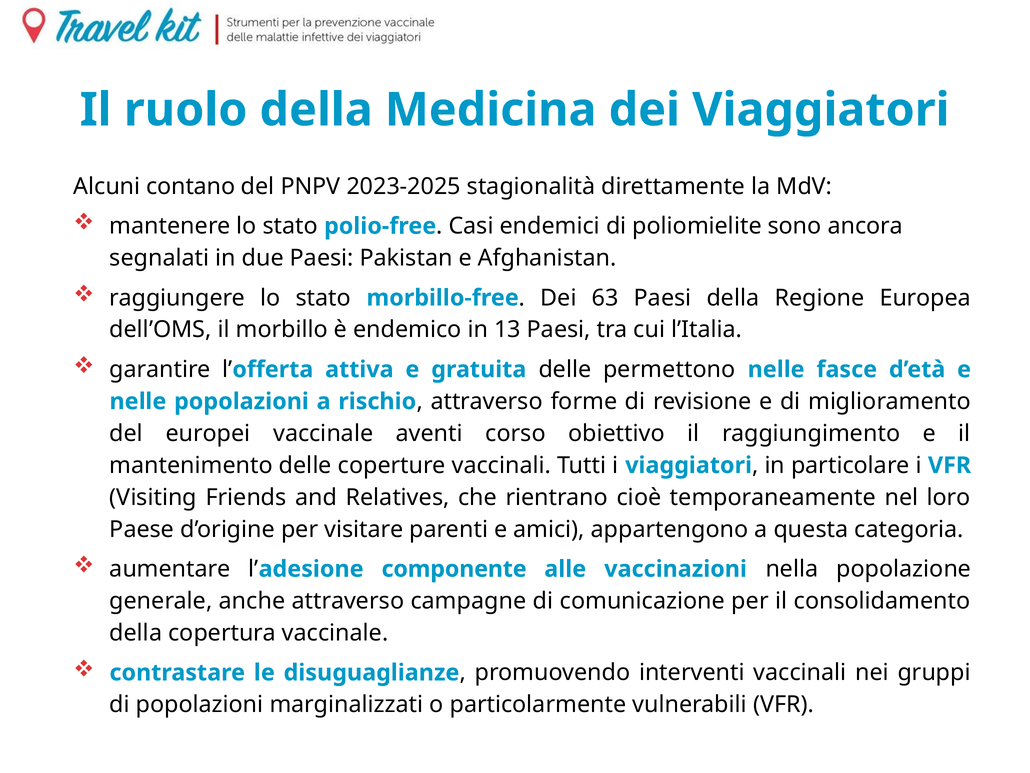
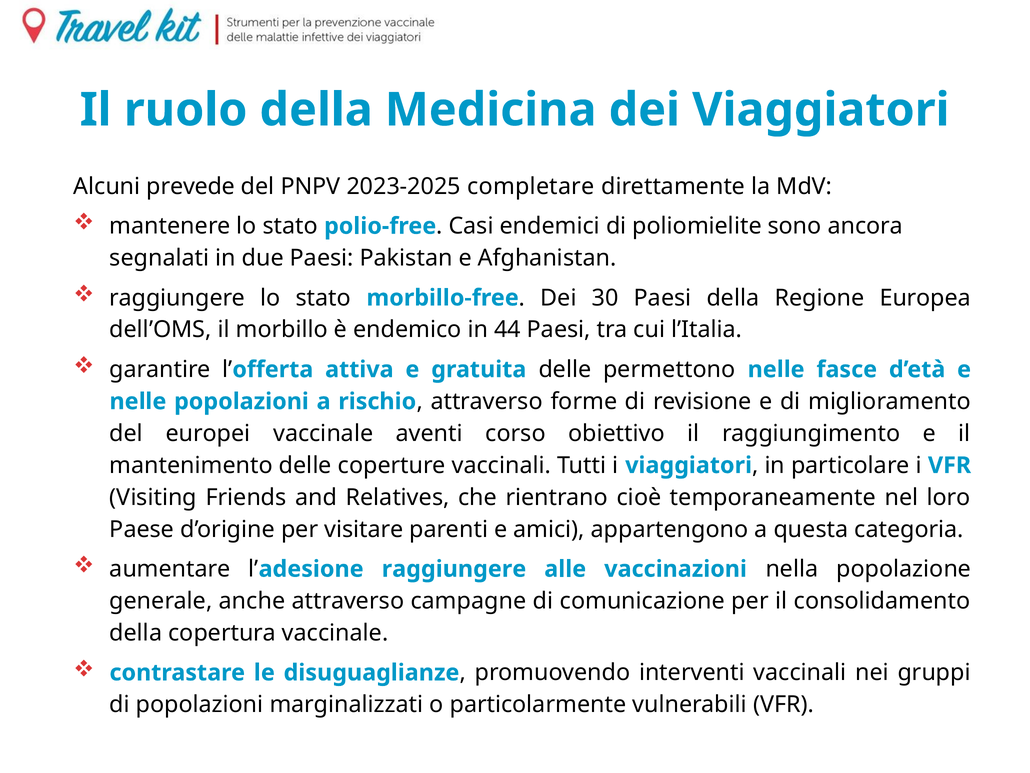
contano: contano -> prevede (191, 186)
stagionalità: stagionalità -> completare (531, 186)
63: 63 -> 30 (605, 298)
13: 13 -> 44 (507, 330)
componente: componente -> raggiungere (454, 569)
